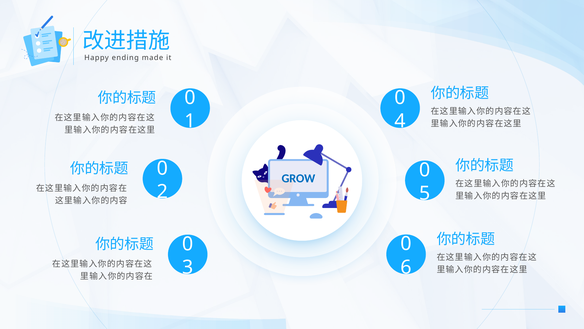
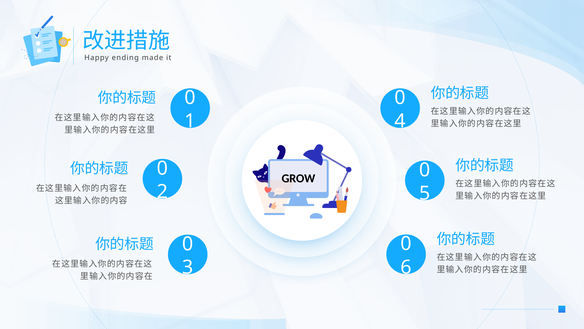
GROW colour: blue -> black (298, 178)
